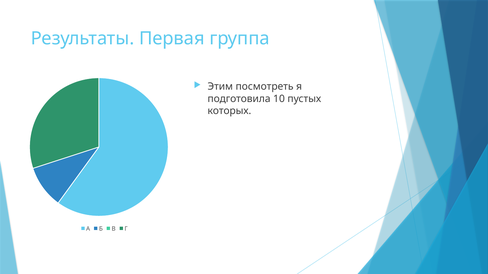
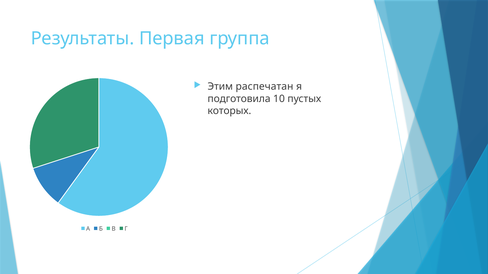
посмотреть: посмотреть -> распечатан (265, 87)
